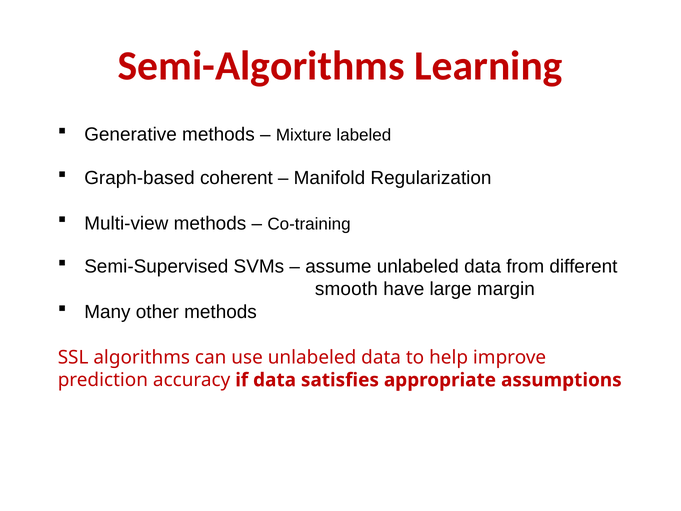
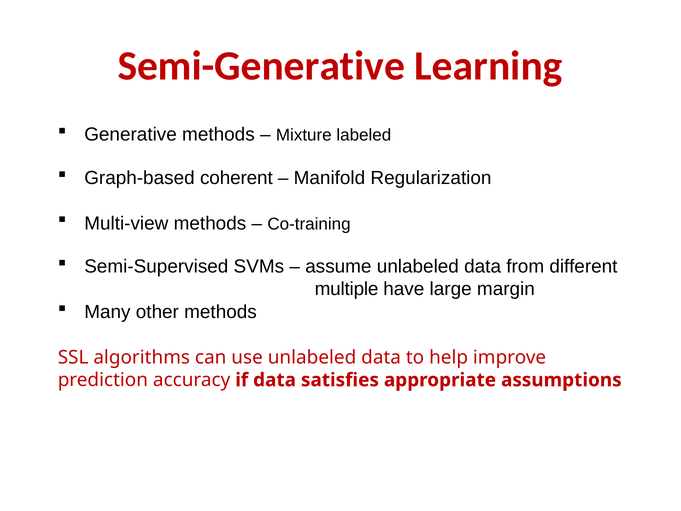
Semi-Algorithms: Semi-Algorithms -> Semi-Generative (261, 66)
smooth: smooth -> multiple (347, 289)
